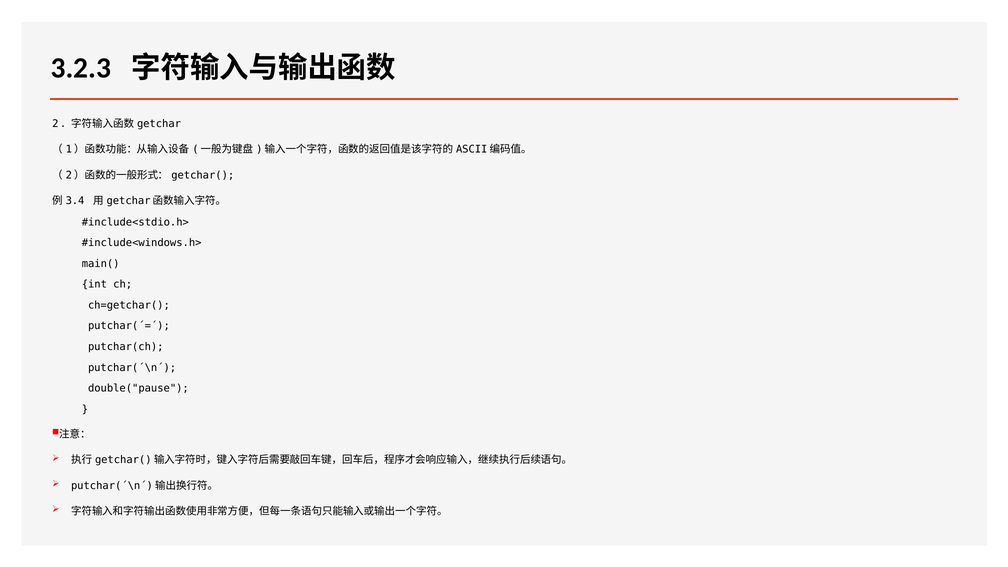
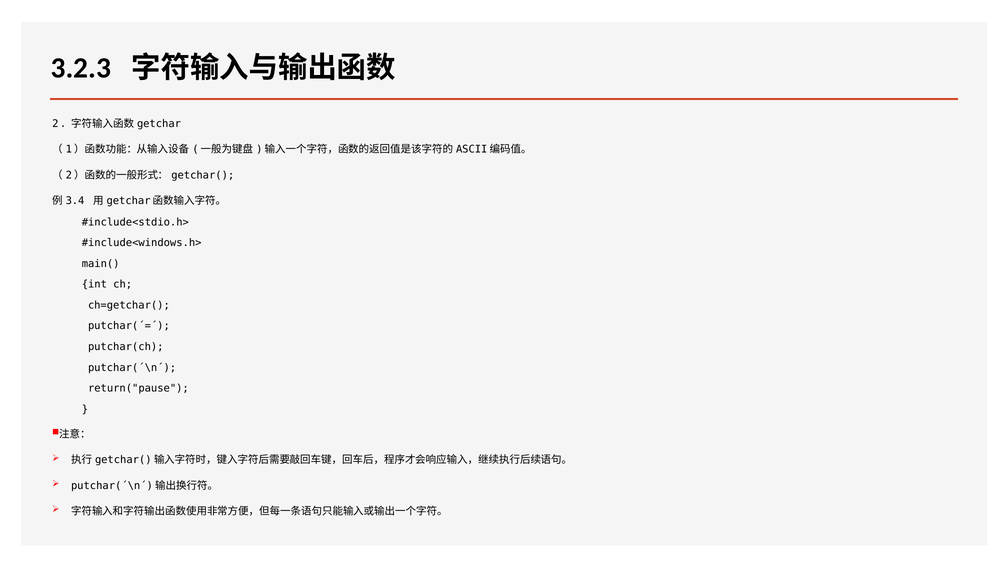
double("pause: double("pause -> return("pause (138, 388)
